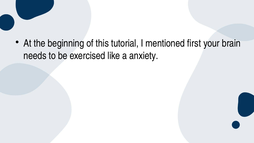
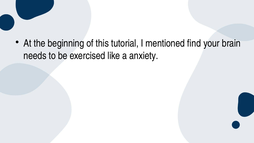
first: first -> find (194, 43)
